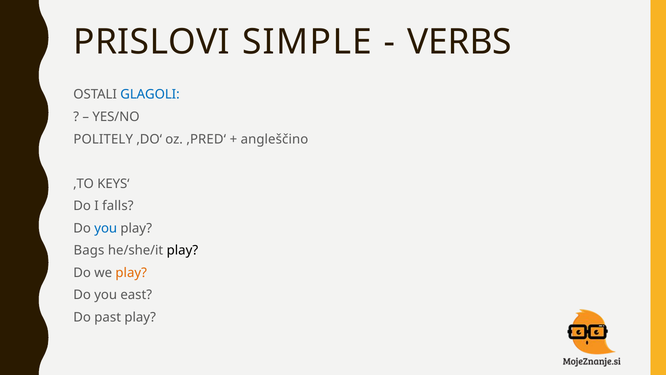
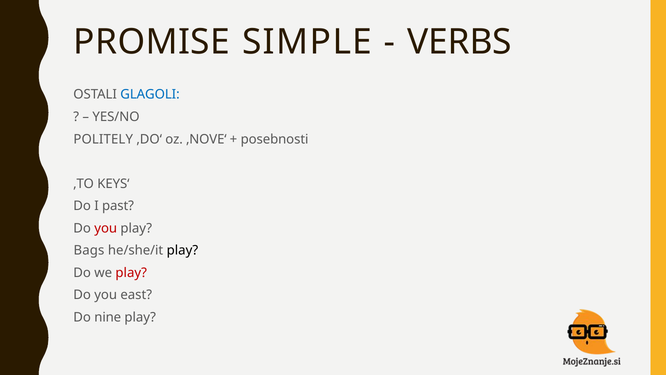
PRISLOVI: PRISLOVI -> PROMISE (152, 42)
‚PRED‘: ‚PRED‘ -> ‚NOVE‘ (206, 139)
angleščino: angleščino -> posebnosti (275, 139)
falls: falls -> past (118, 206)
you colour: blue -> red (106, 228)
play colour: orange -> red (131, 272)
past: past -> nine (108, 317)
